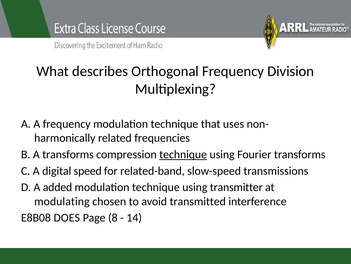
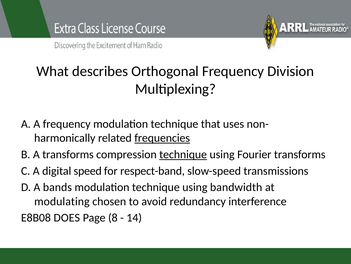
frequencies underline: none -> present (162, 138)
related-band: related-band -> respect-band (153, 170)
added: added -> bands (57, 187)
transmitter: transmitter -> bandwidth (236, 187)
transmitted: transmitted -> redundancy (198, 201)
